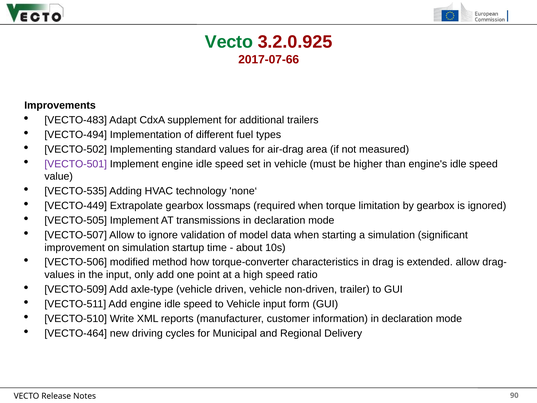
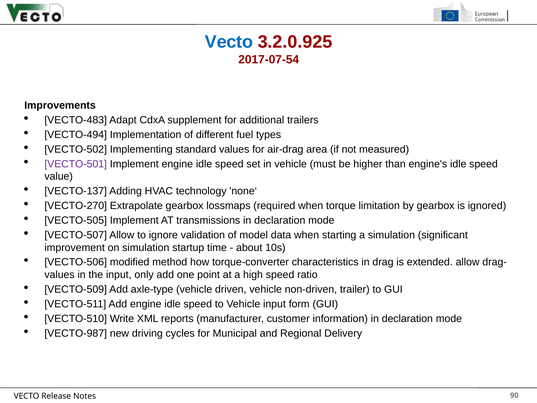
Vecto colour: green -> blue (229, 42)
2017-07-66: 2017-07-66 -> 2017-07-54 (269, 59)
VECTO-535: VECTO-535 -> VECTO-137 (76, 191)
VECTO-449: VECTO-449 -> VECTO-270 (76, 206)
VECTO-464: VECTO-464 -> VECTO-987 (76, 333)
